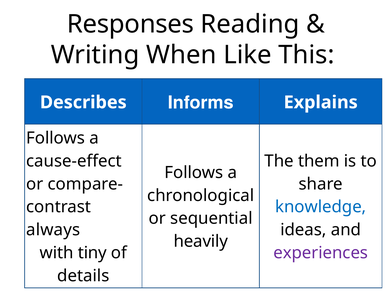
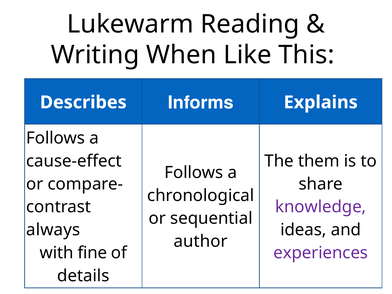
Responses: Responses -> Lukewarm (130, 24)
knowledge colour: blue -> purple (321, 207)
heavily: heavily -> author (201, 241)
tiny: tiny -> fine (92, 253)
